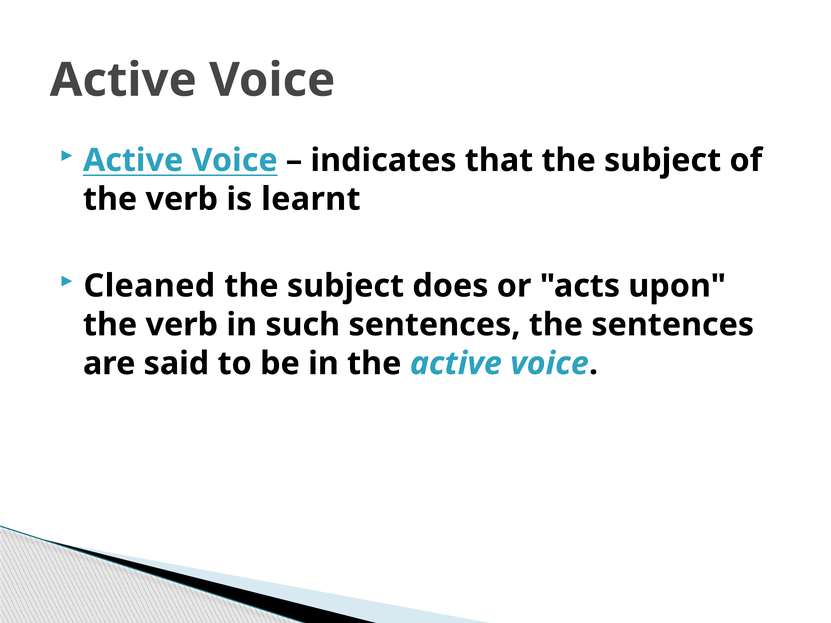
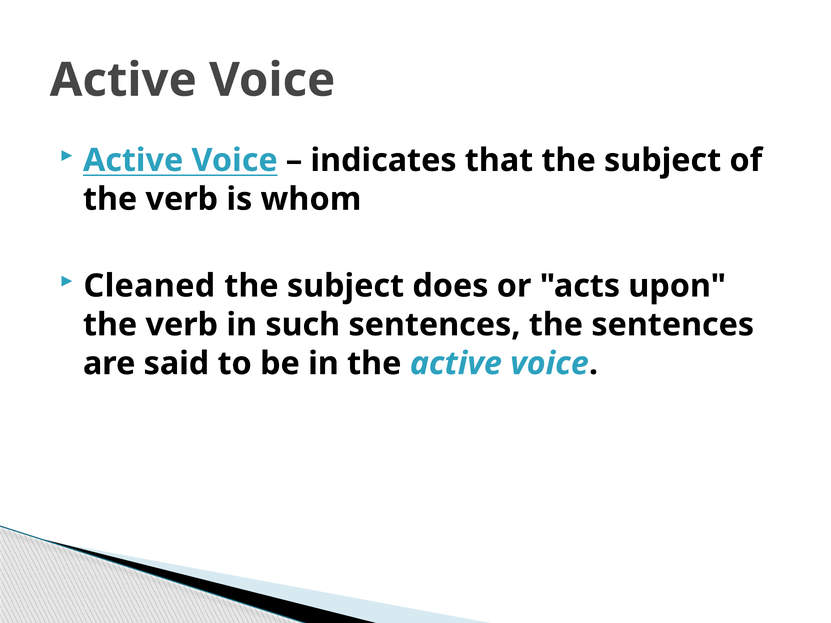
learnt: learnt -> whom (311, 199)
